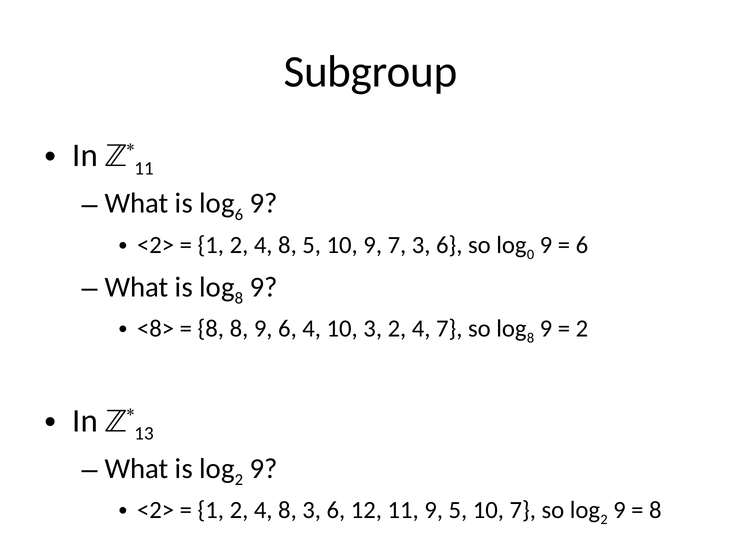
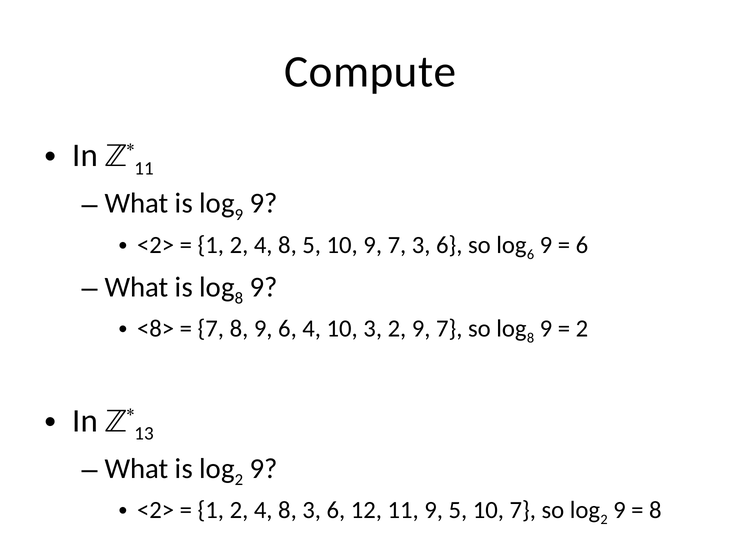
Subgroup: Subgroup -> Compute (370, 72)
6: 6 -> 9 (239, 215)
0: 0 -> 6 (531, 254)
8: 8 -> 7 (211, 328)
3 2 4: 4 -> 9 (421, 328)
